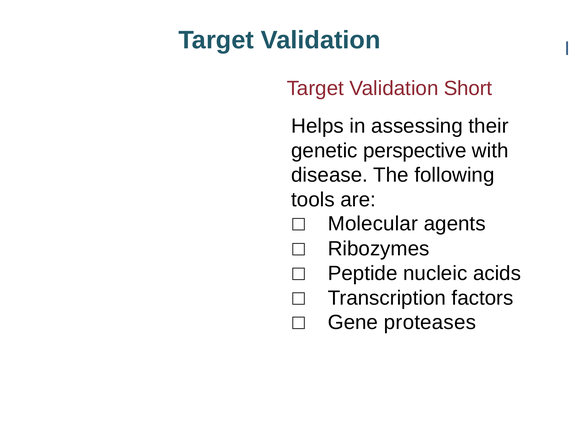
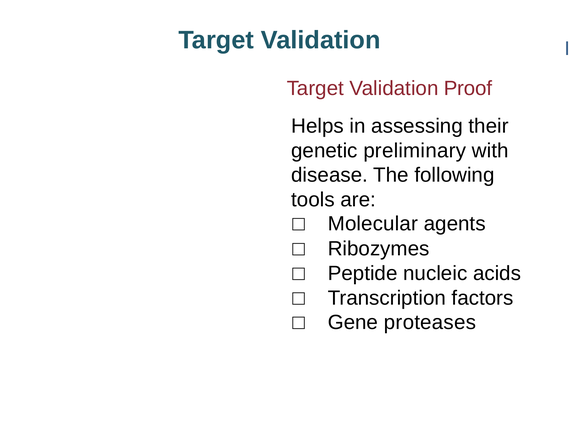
Short: Short -> Proof (468, 88)
perspective: perspective -> preliminary (415, 151)
